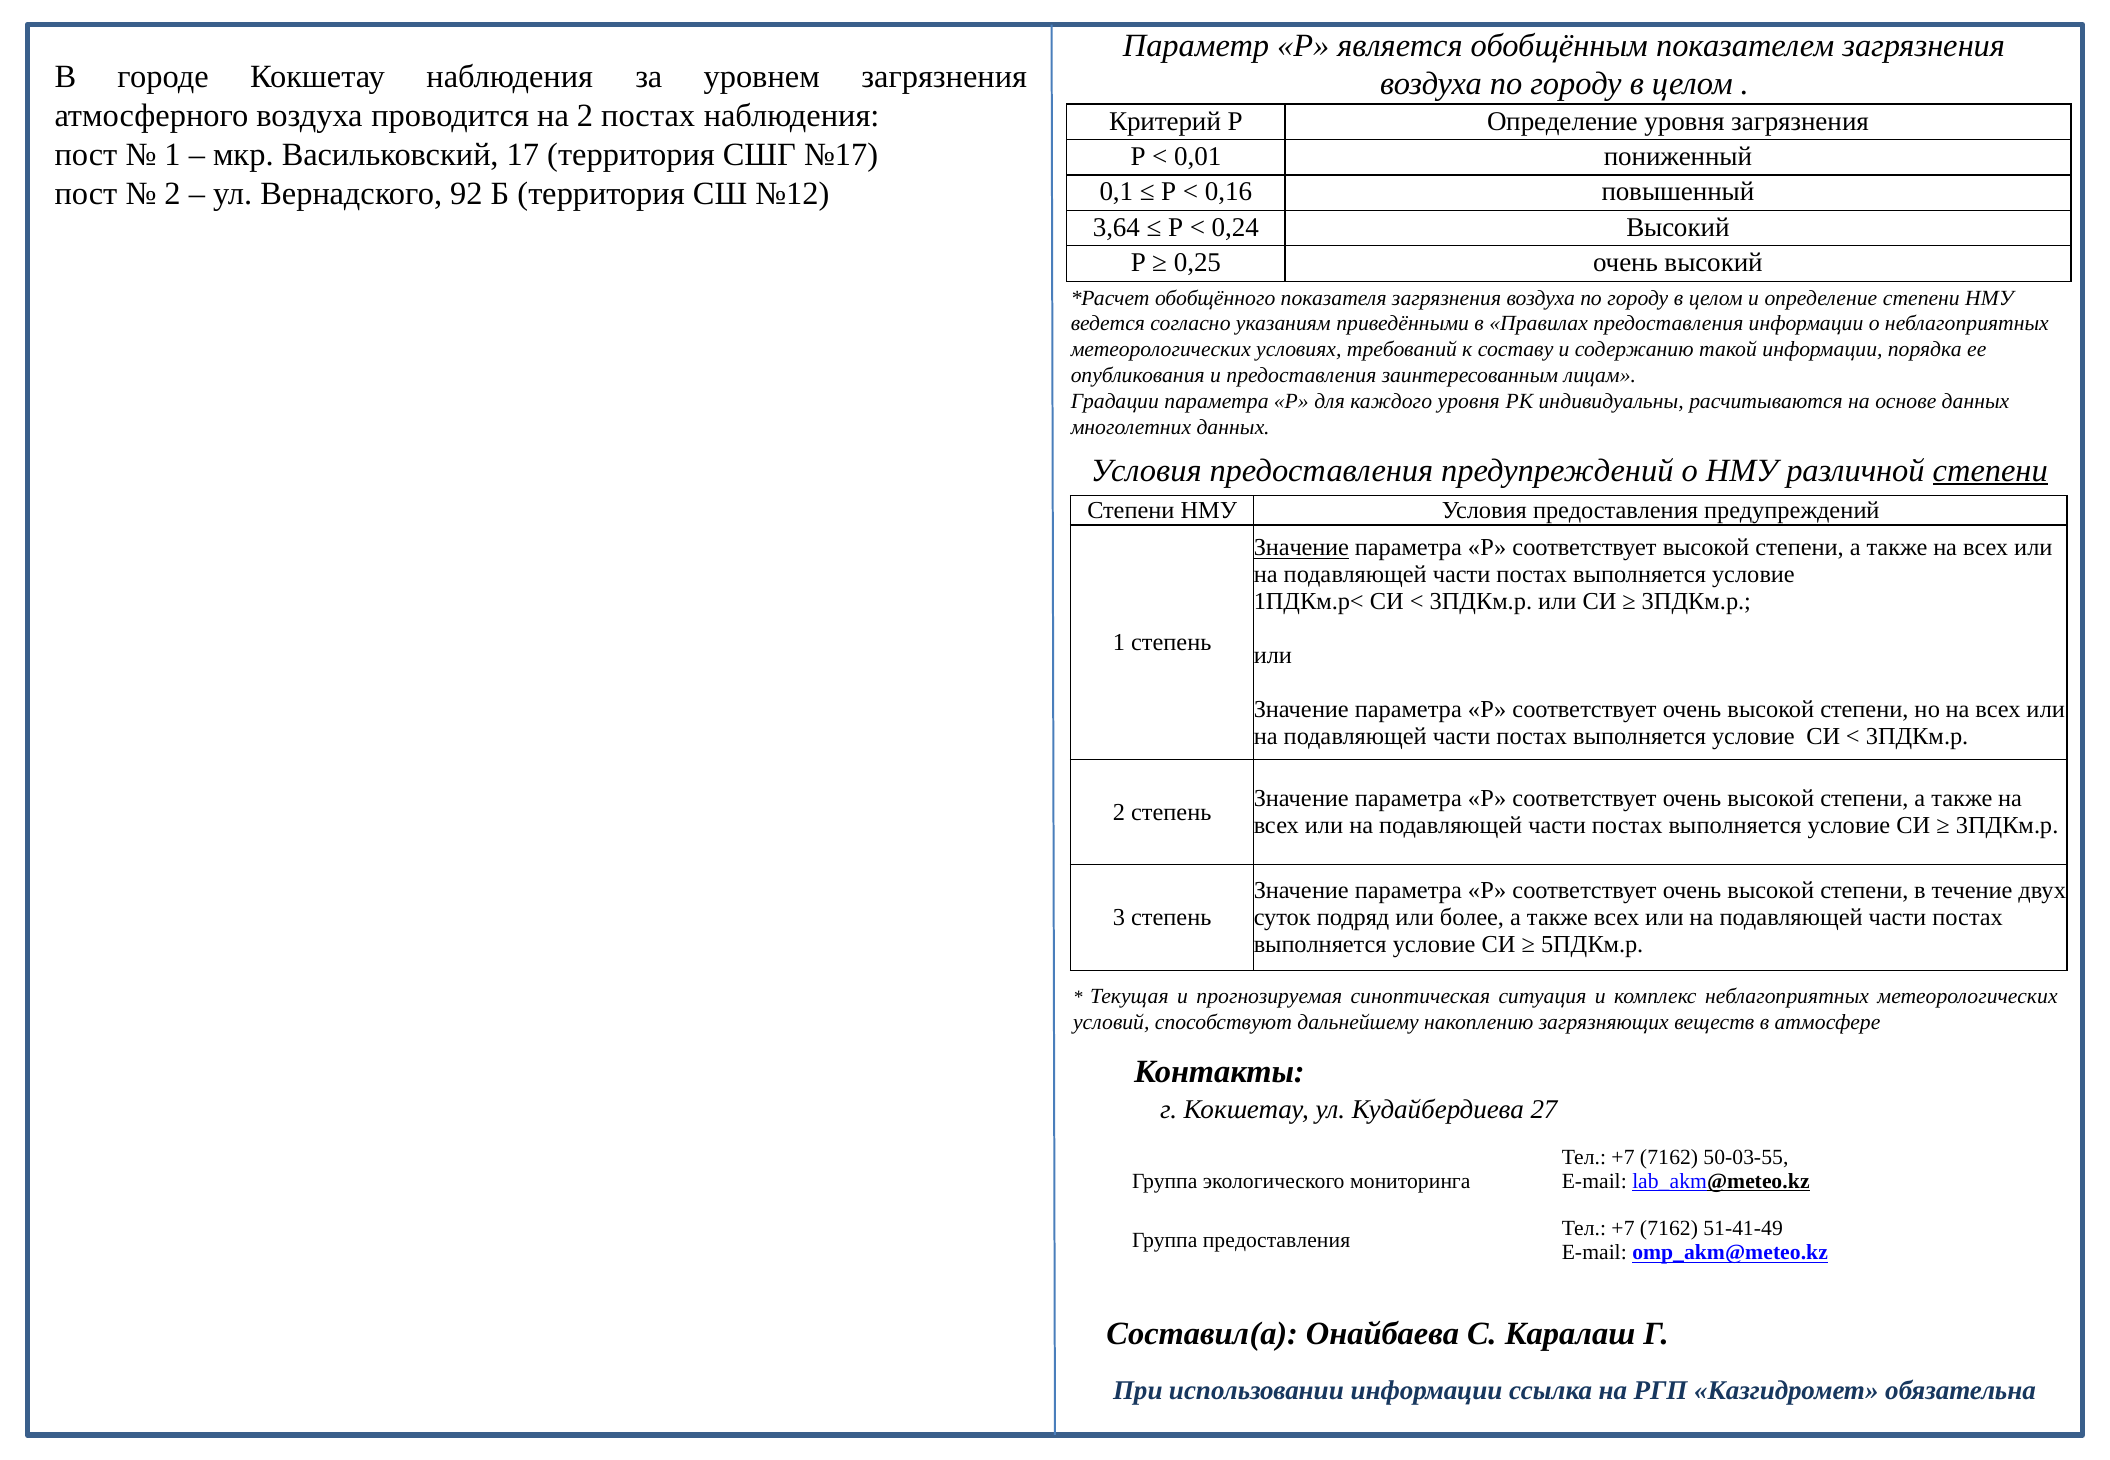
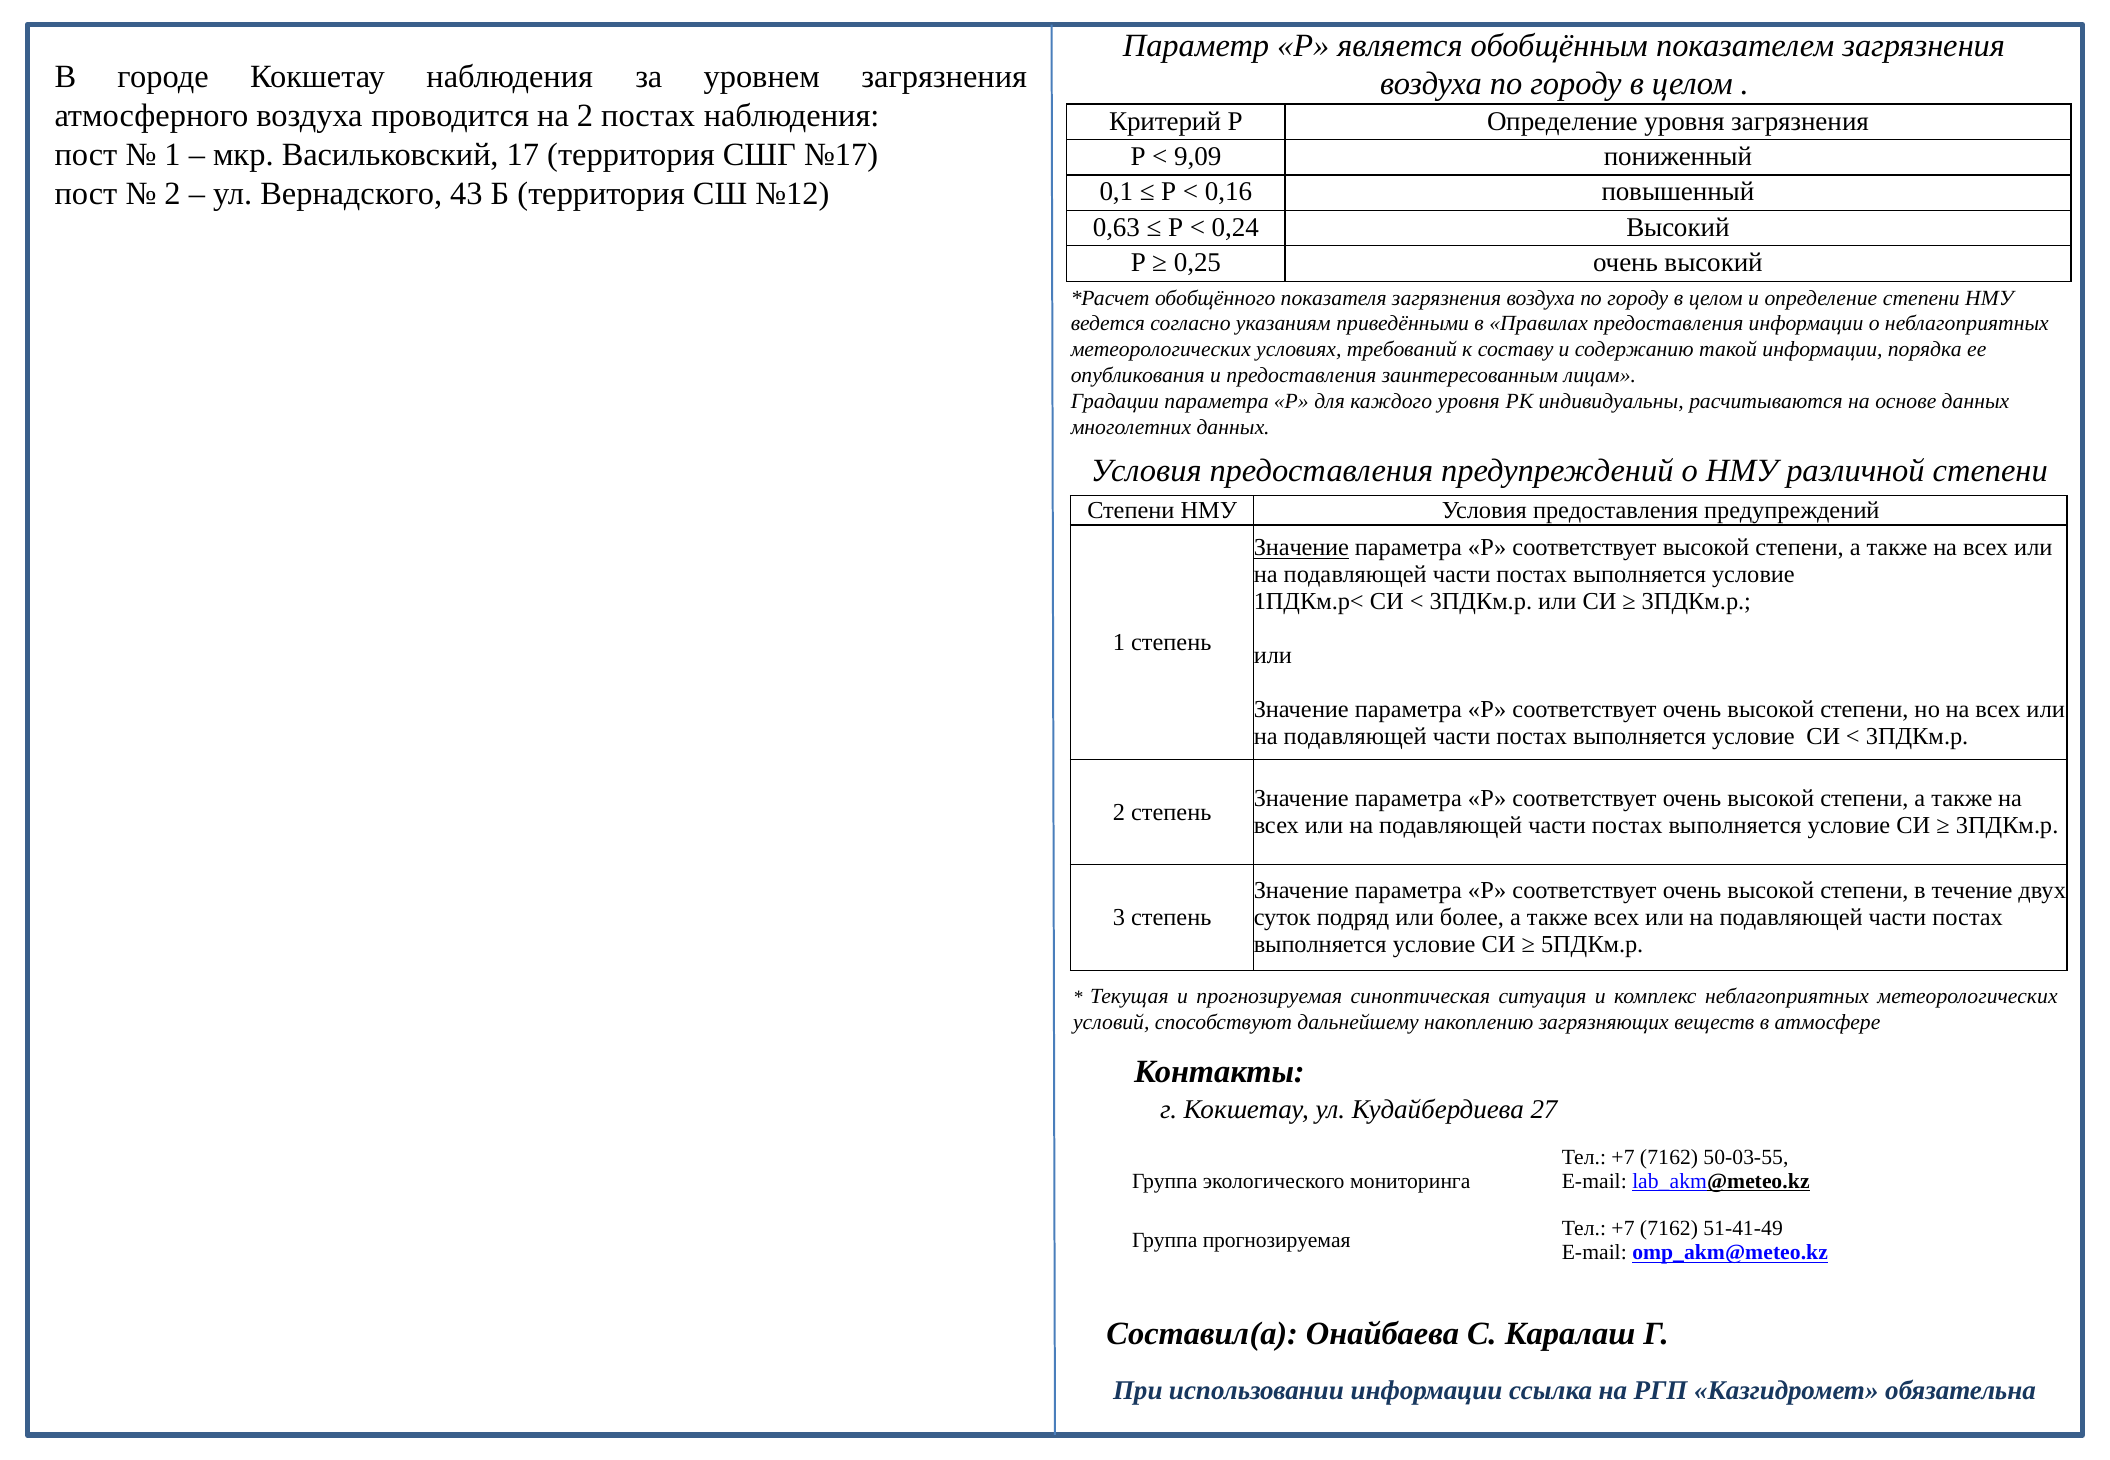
0,01: 0,01 -> 9,09 (1198, 157)
92: 92 -> 43 (466, 194)
3,64: 3,64 -> 0,63 (1116, 228)
степени underline: present -> none (1990, 471)
Группа предоставления: предоставления -> прогнозируемая (1277, 1241)
